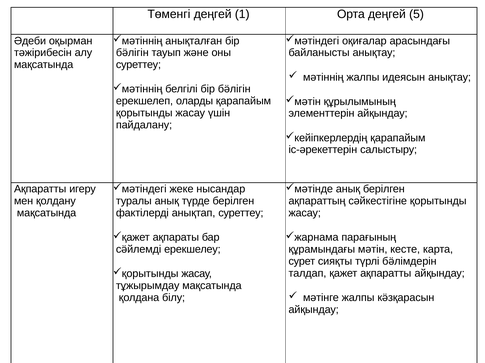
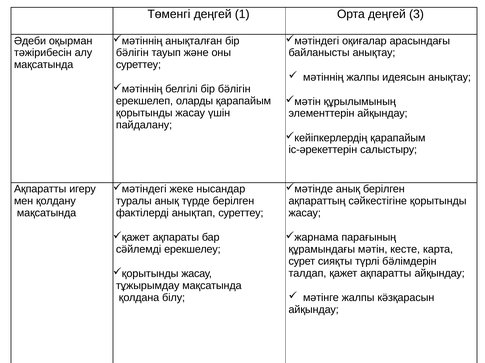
5: 5 -> 3 (417, 14)
